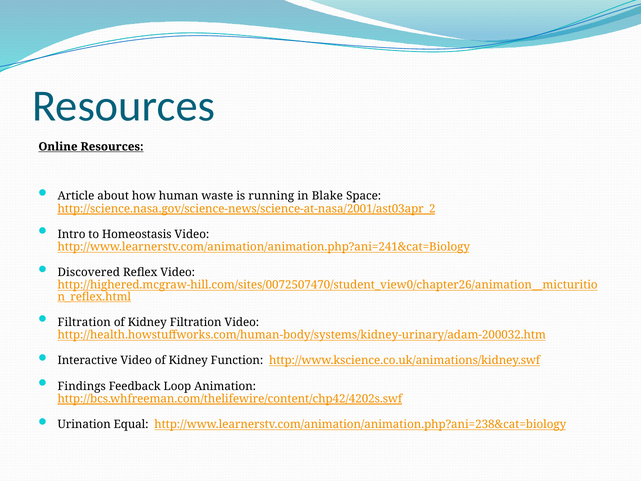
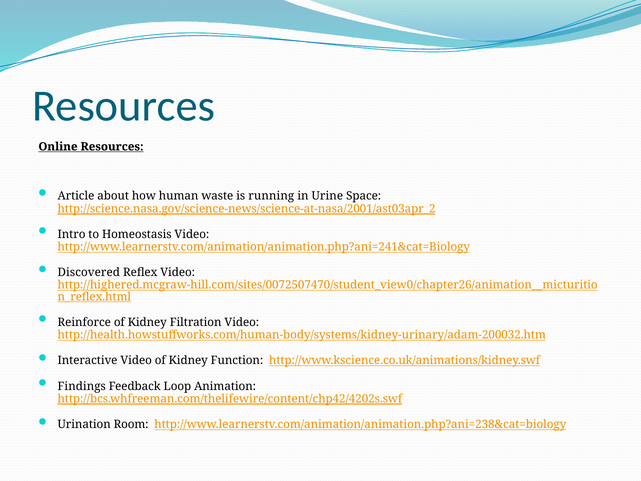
Blake: Blake -> Urine (327, 196)
Filtration: Filtration -> Reinforce (84, 322)
Equal: Equal -> Room (131, 424)
